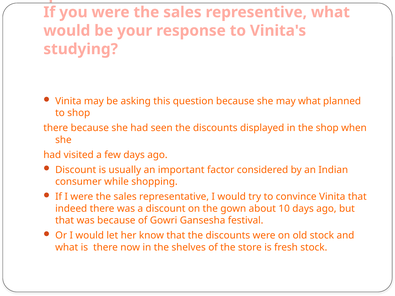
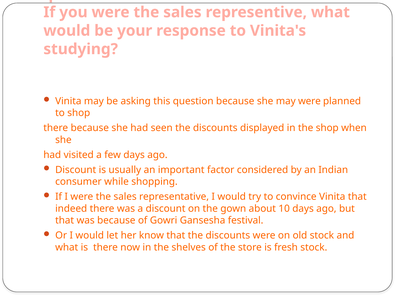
may what: what -> were (309, 101)
